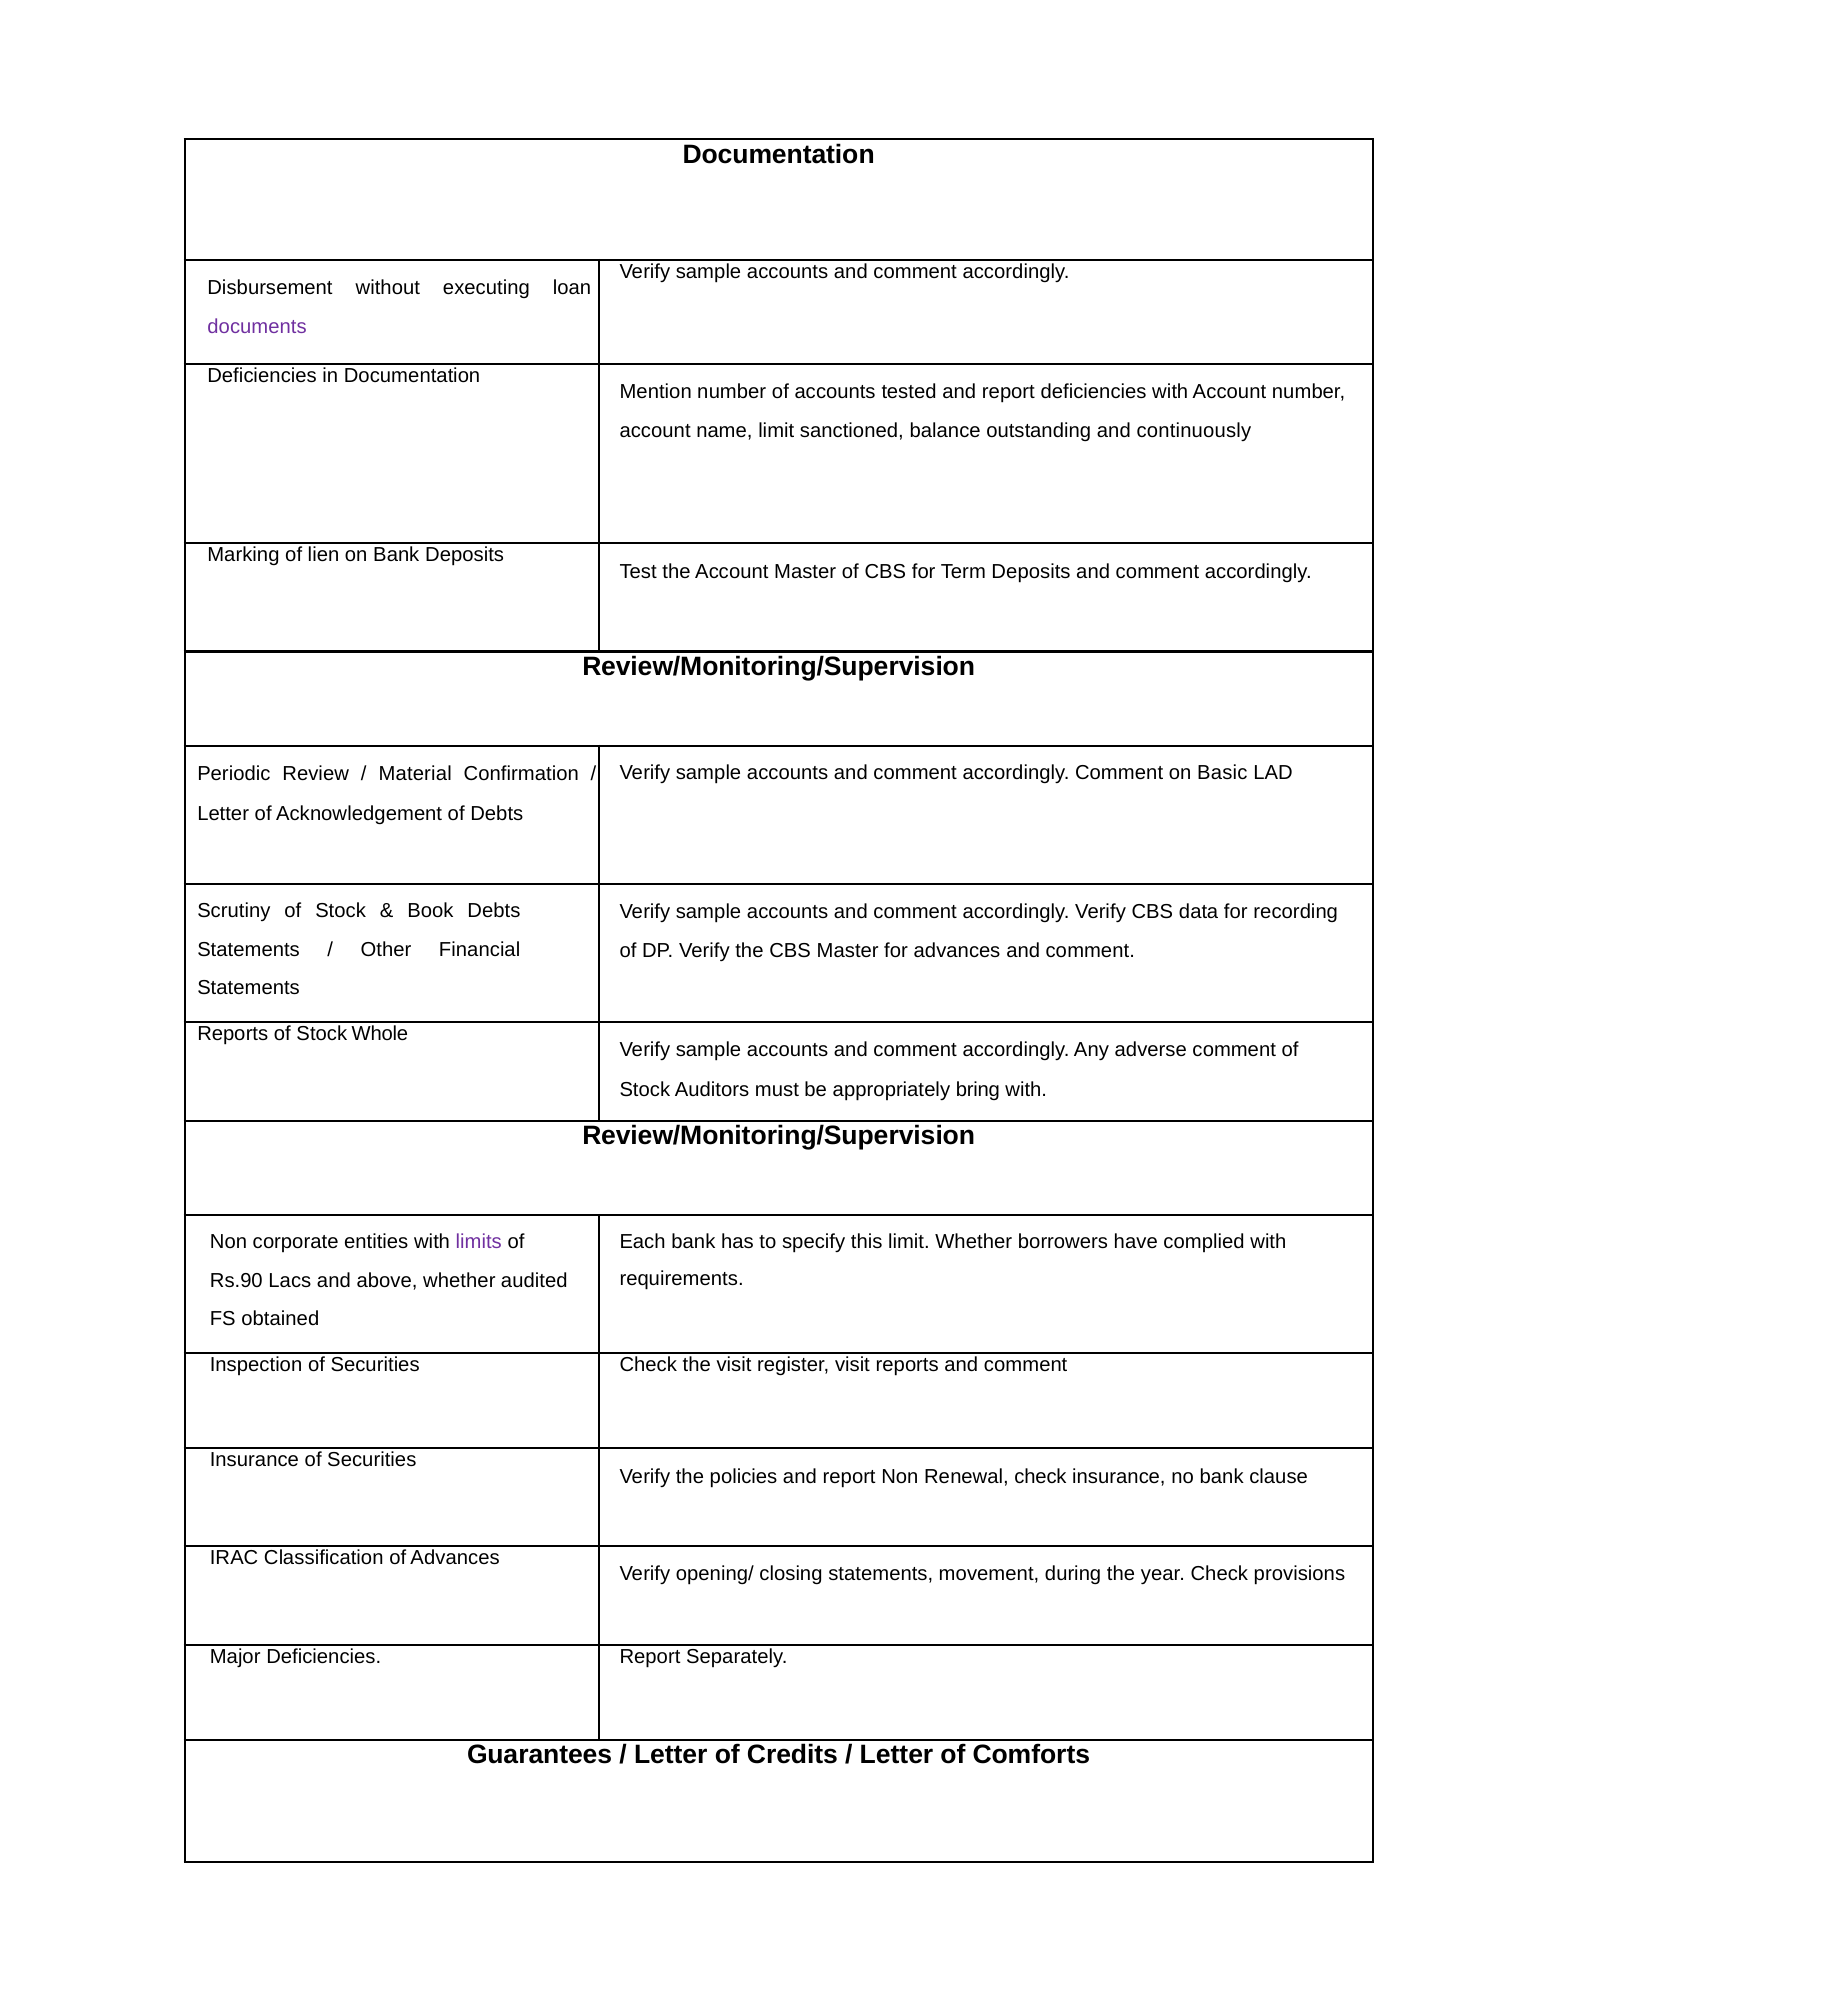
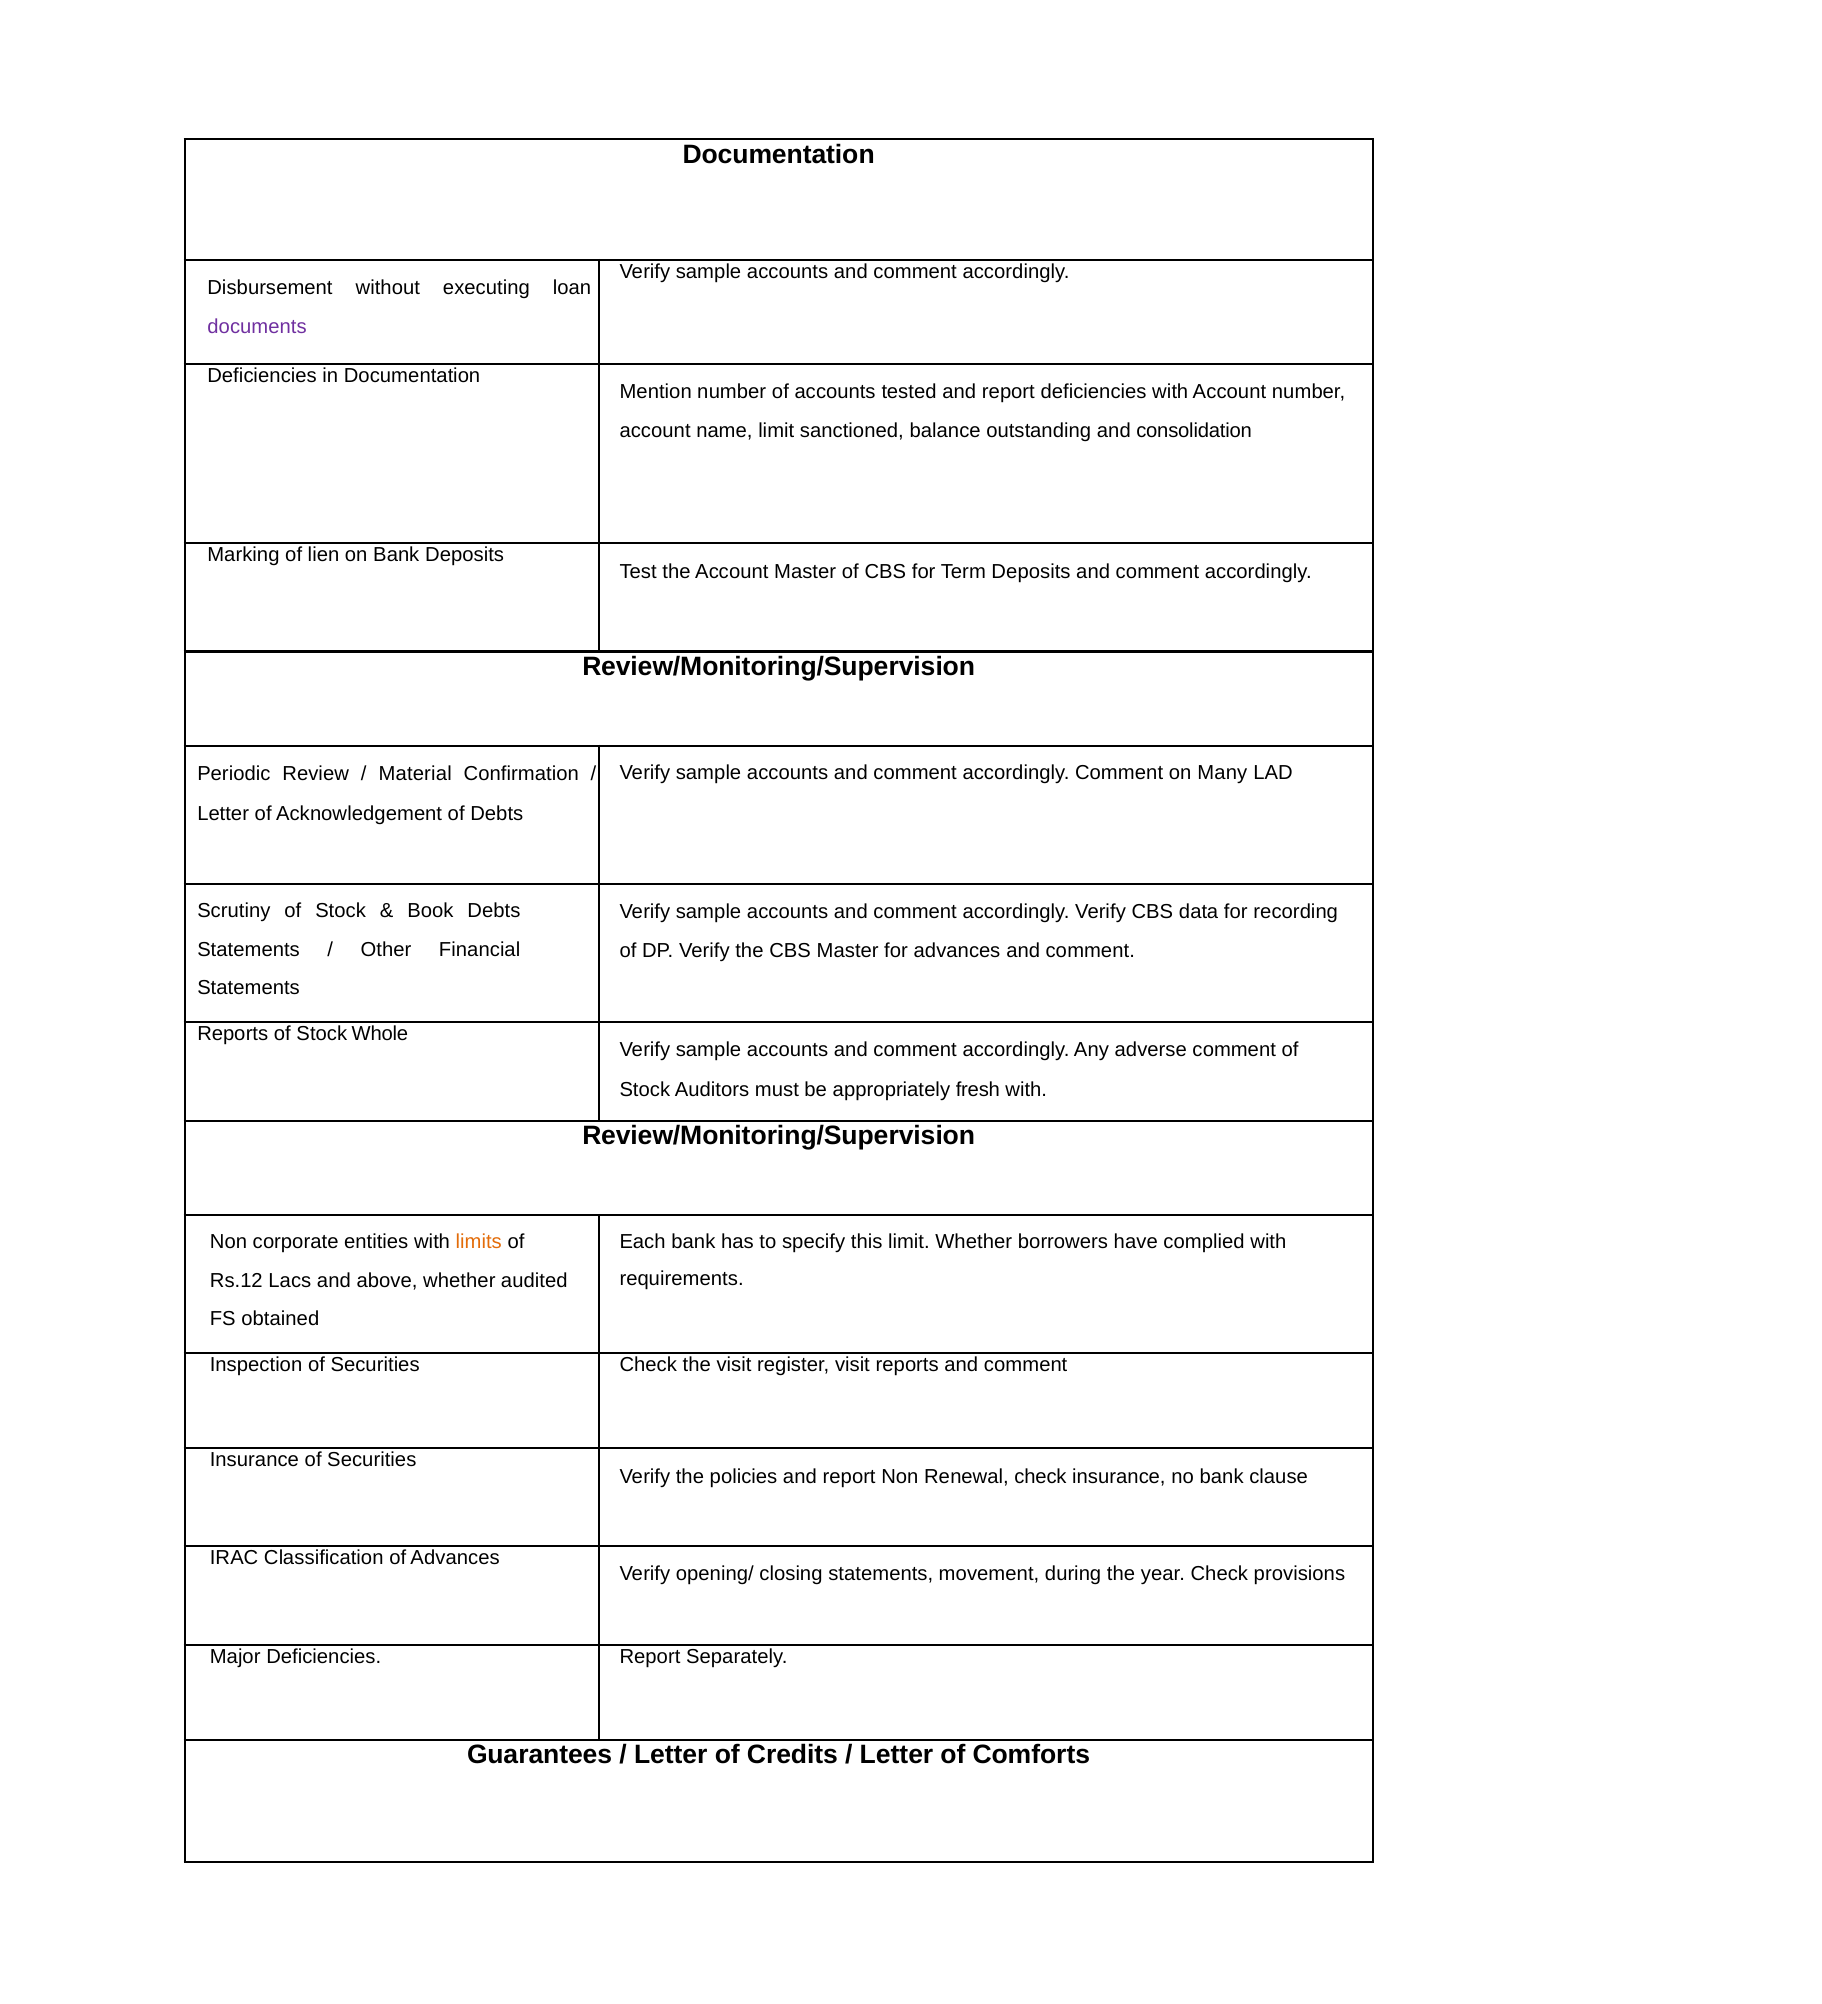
continuously: continuously -> consolidation (1194, 431)
Basic: Basic -> Many (1222, 773)
bring: bring -> fresh (978, 1090)
limits colour: purple -> orange (479, 1242)
Rs.90: Rs.90 -> Rs.12 (236, 1280)
